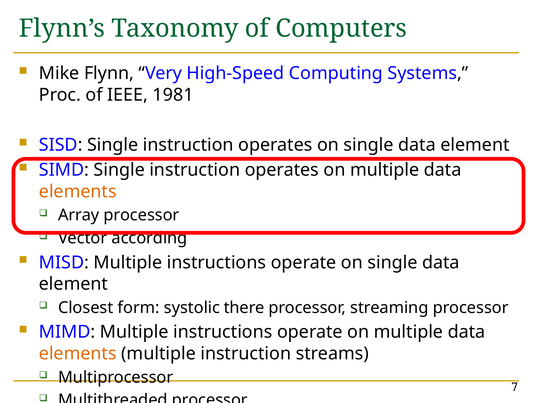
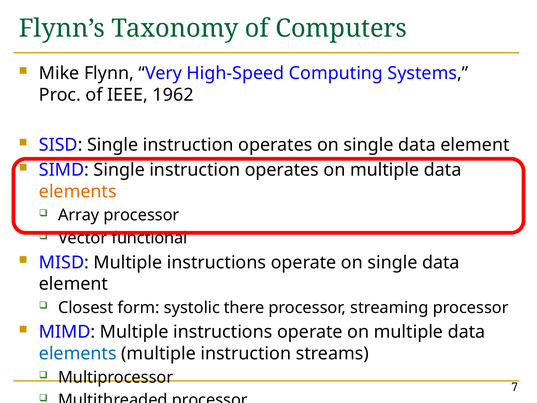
1981: 1981 -> 1962 (173, 95)
according: according -> functional (150, 238)
elements colour: orange -> blue (78, 353)
